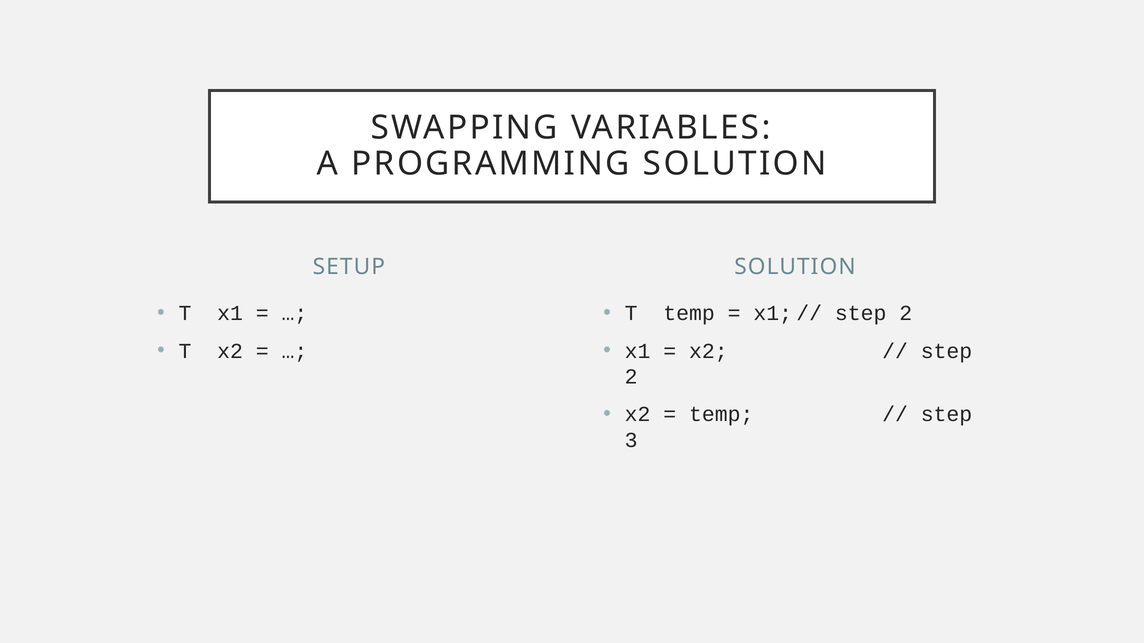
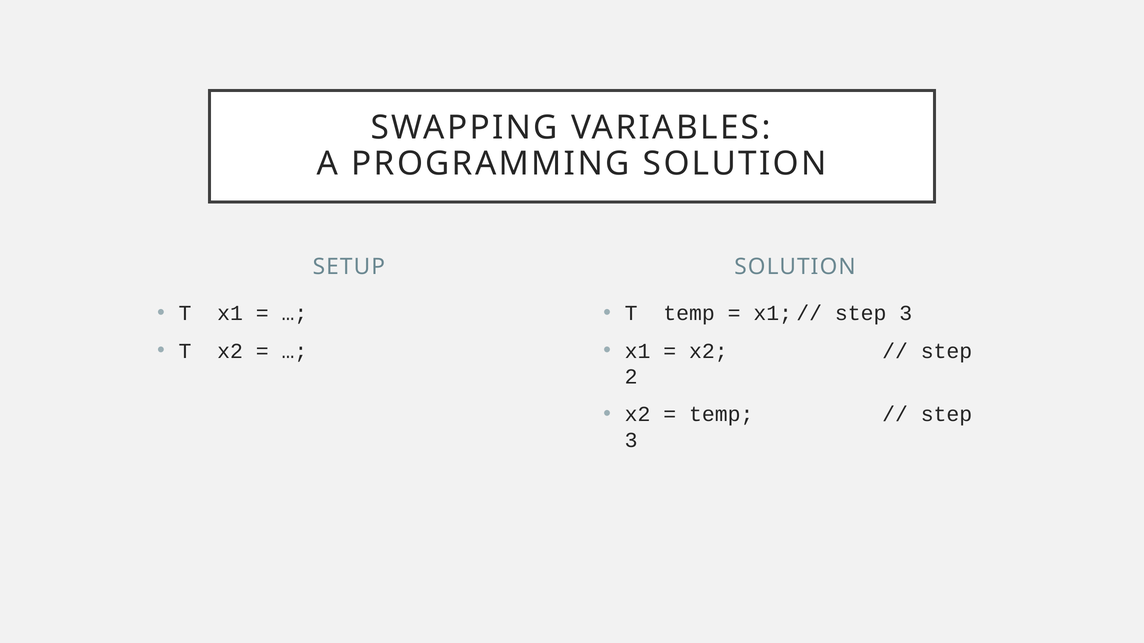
2: 2 -> 3 (906, 314)
